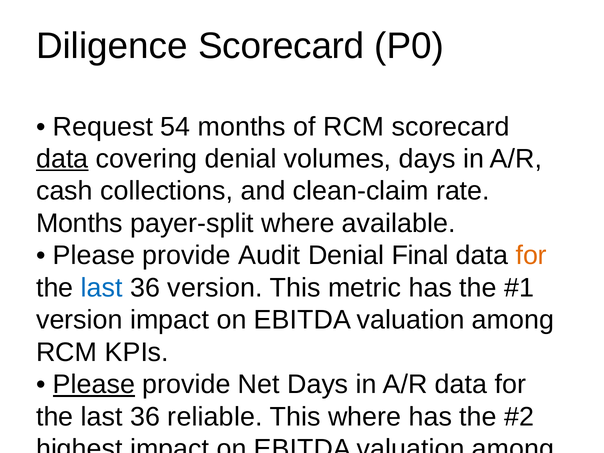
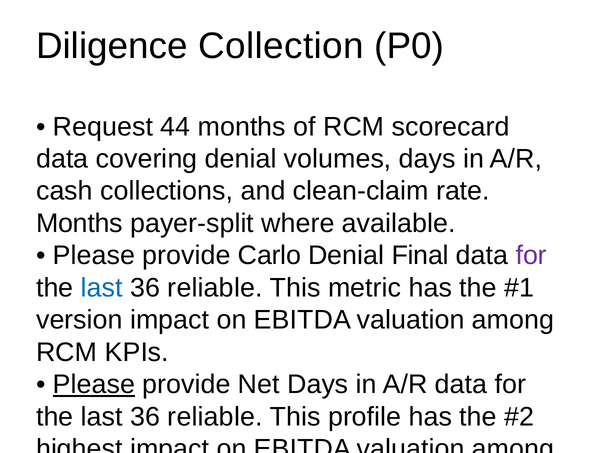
Diligence Scorecard: Scorecard -> Collection (281, 46)
54: 54 -> 44 (175, 127)
data underline: present -> none (62, 159)
Audit: Audit -> Carlo (269, 256)
for colour: orange -> purple (531, 256)
version: version -> reliable (215, 288)
This where: where -> profile (365, 417)
